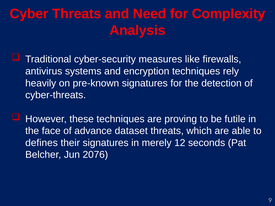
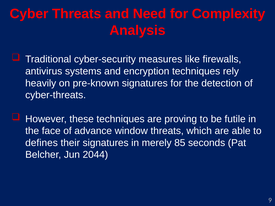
dataset: dataset -> window (131, 131)
12: 12 -> 85 (180, 143)
2076: 2076 -> 2044 (95, 155)
